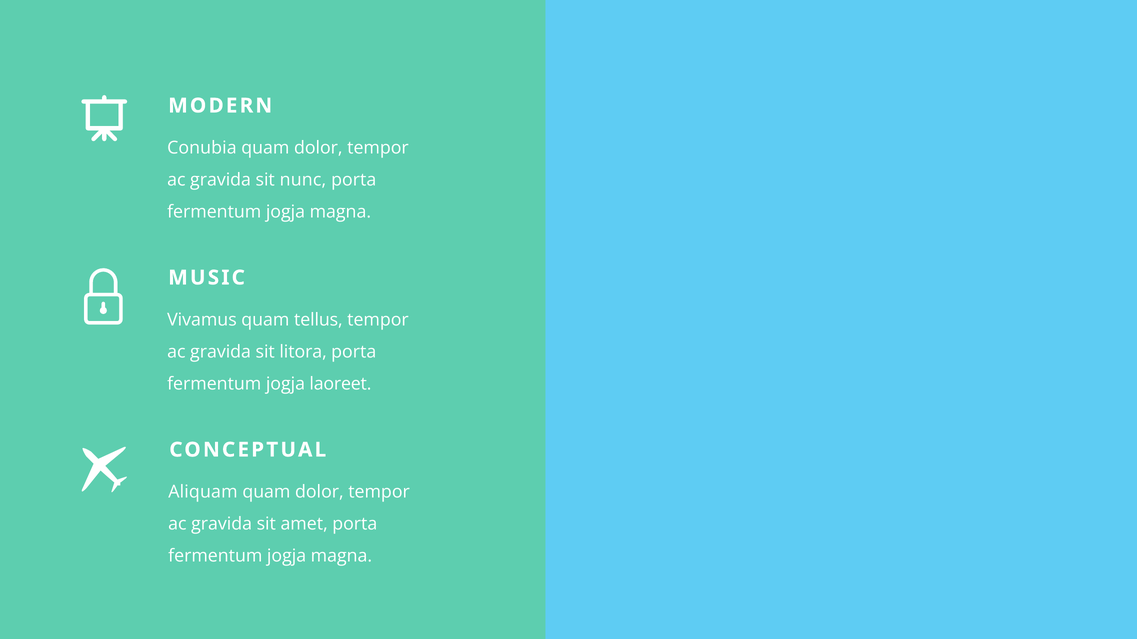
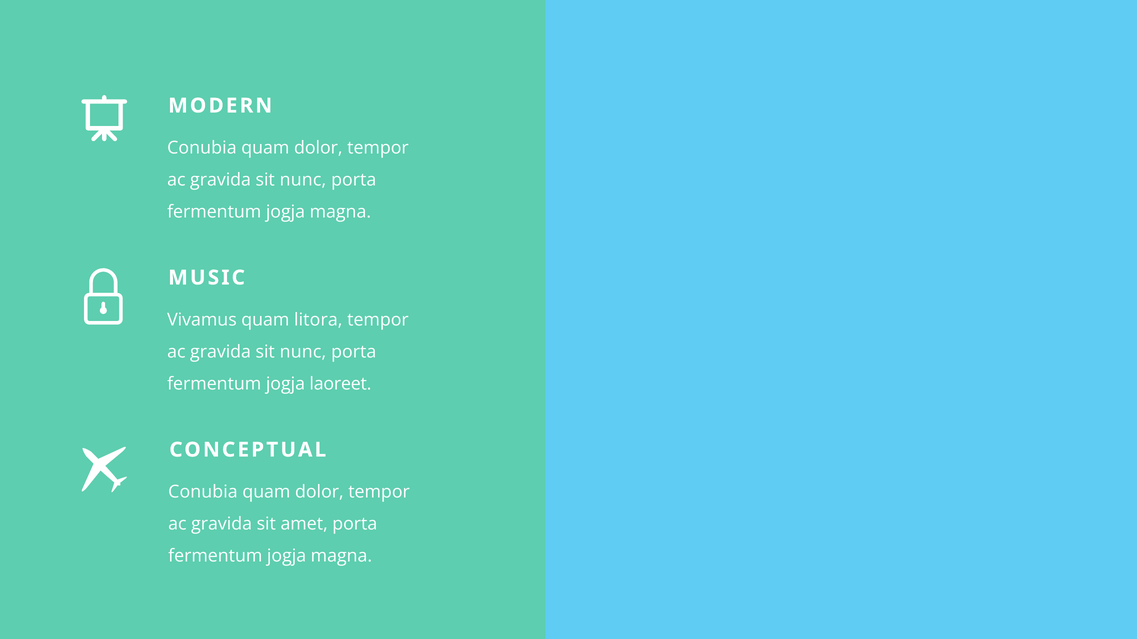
tellus: tellus -> litora (318, 320)
litora: litora -> nunc (303, 352)
Aliquam: Aliquam -> Conubia (203, 493)
